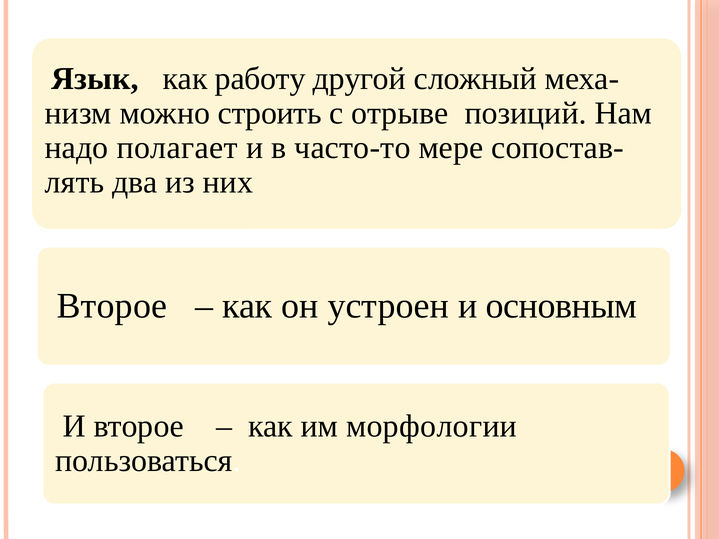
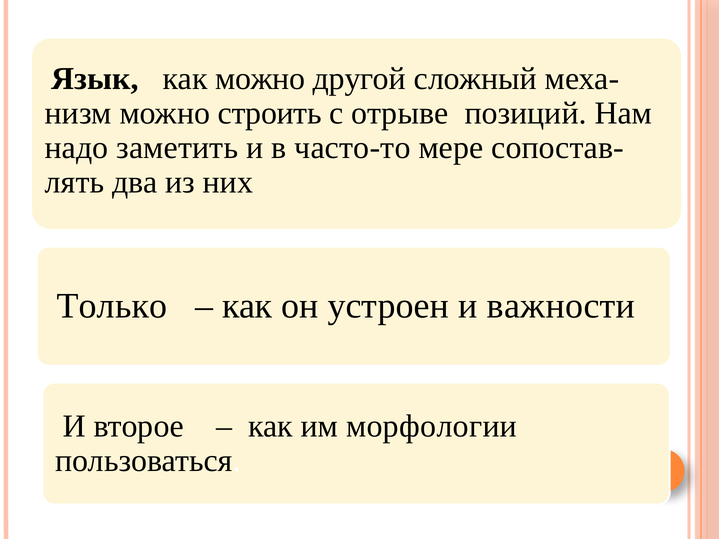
как работу: работу -> можно (260, 79)
полагает: полагает -> заметить (177, 148)
Второе: Второе -> Только (112, 306)
основным: основным -> важности (561, 306)
